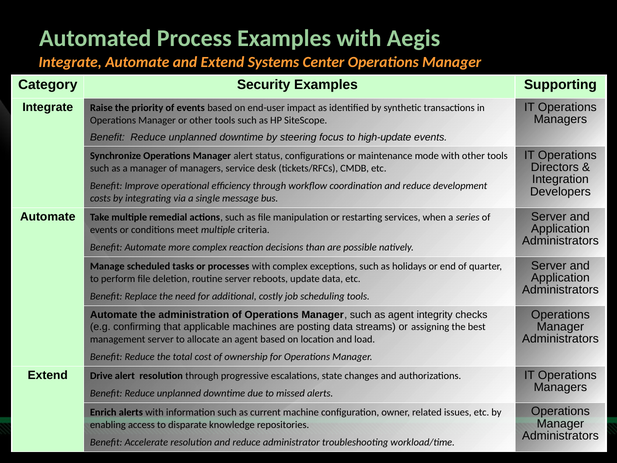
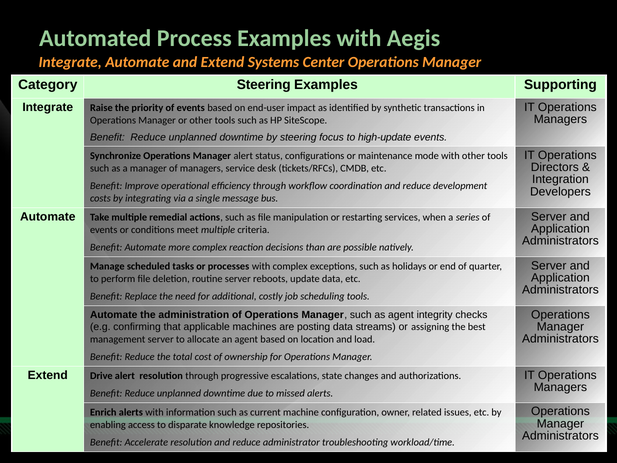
Category Security: Security -> Steering (264, 85)
